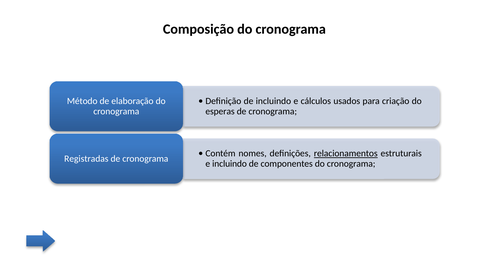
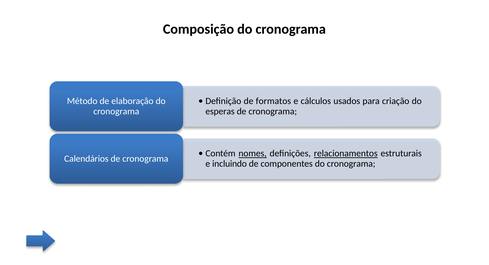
de incluindo: incluindo -> formatos (273, 101)
nomes underline: none -> present (253, 154)
Registradas: Registradas -> Calendários (86, 159)
